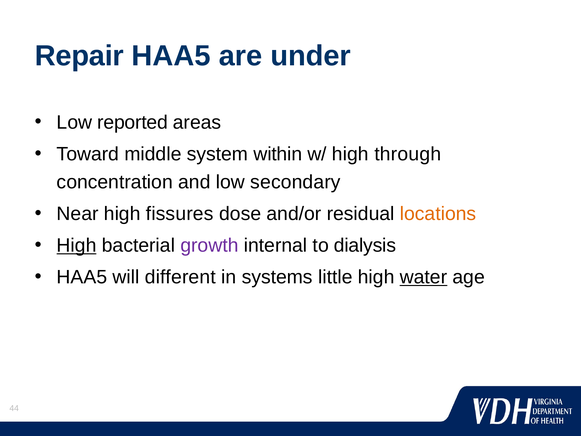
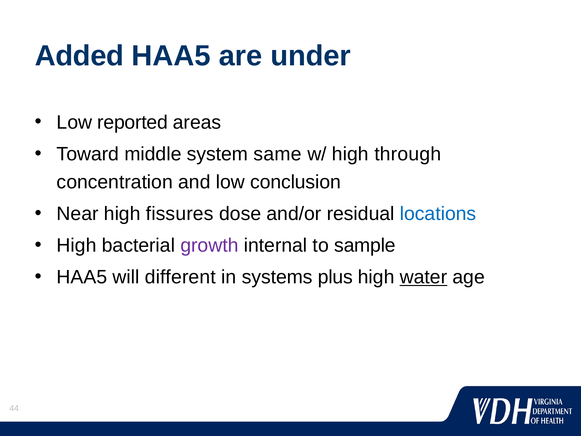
Repair: Repair -> Added (79, 56)
within: within -> same (278, 154)
secondary: secondary -> conclusion (296, 182)
locations colour: orange -> blue (438, 214)
High underline: present -> none (77, 245)
dialysis: dialysis -> sample (365, 245)
little: little -> plus (335, 277)
